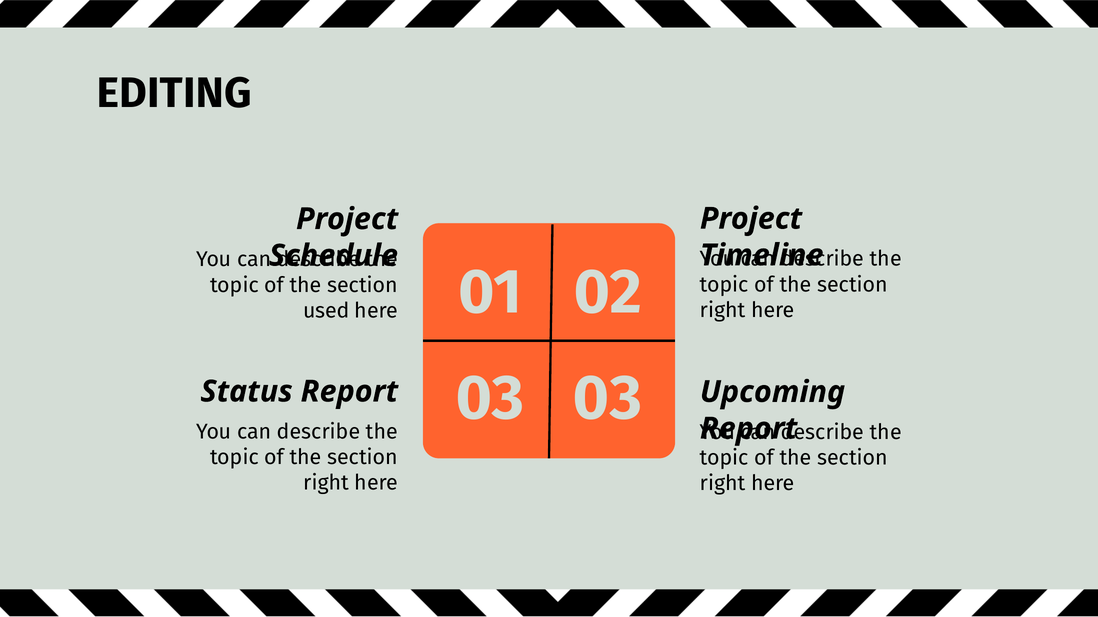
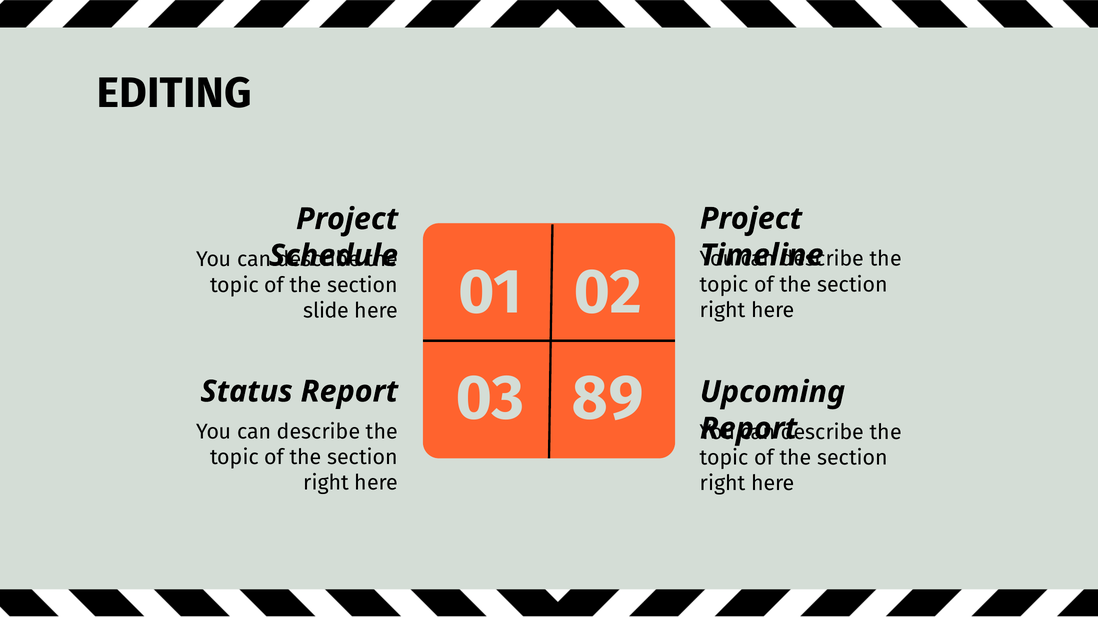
used: used -> slide (326, 311)
03 03: 03 -> 89 (608, 399)
